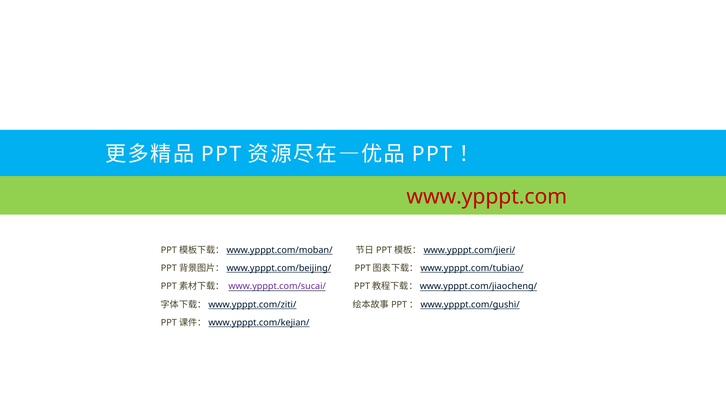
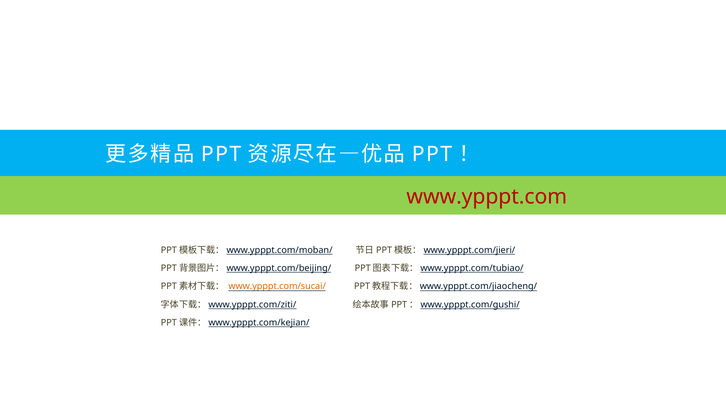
www.ypppt.com/sucai/ colour: purple -> orange (277, 287)
